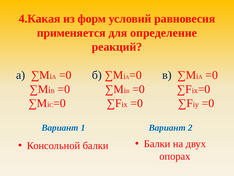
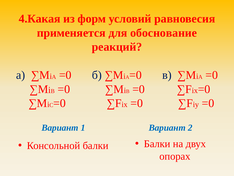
определение: определение -> обоснование (164, 33)
